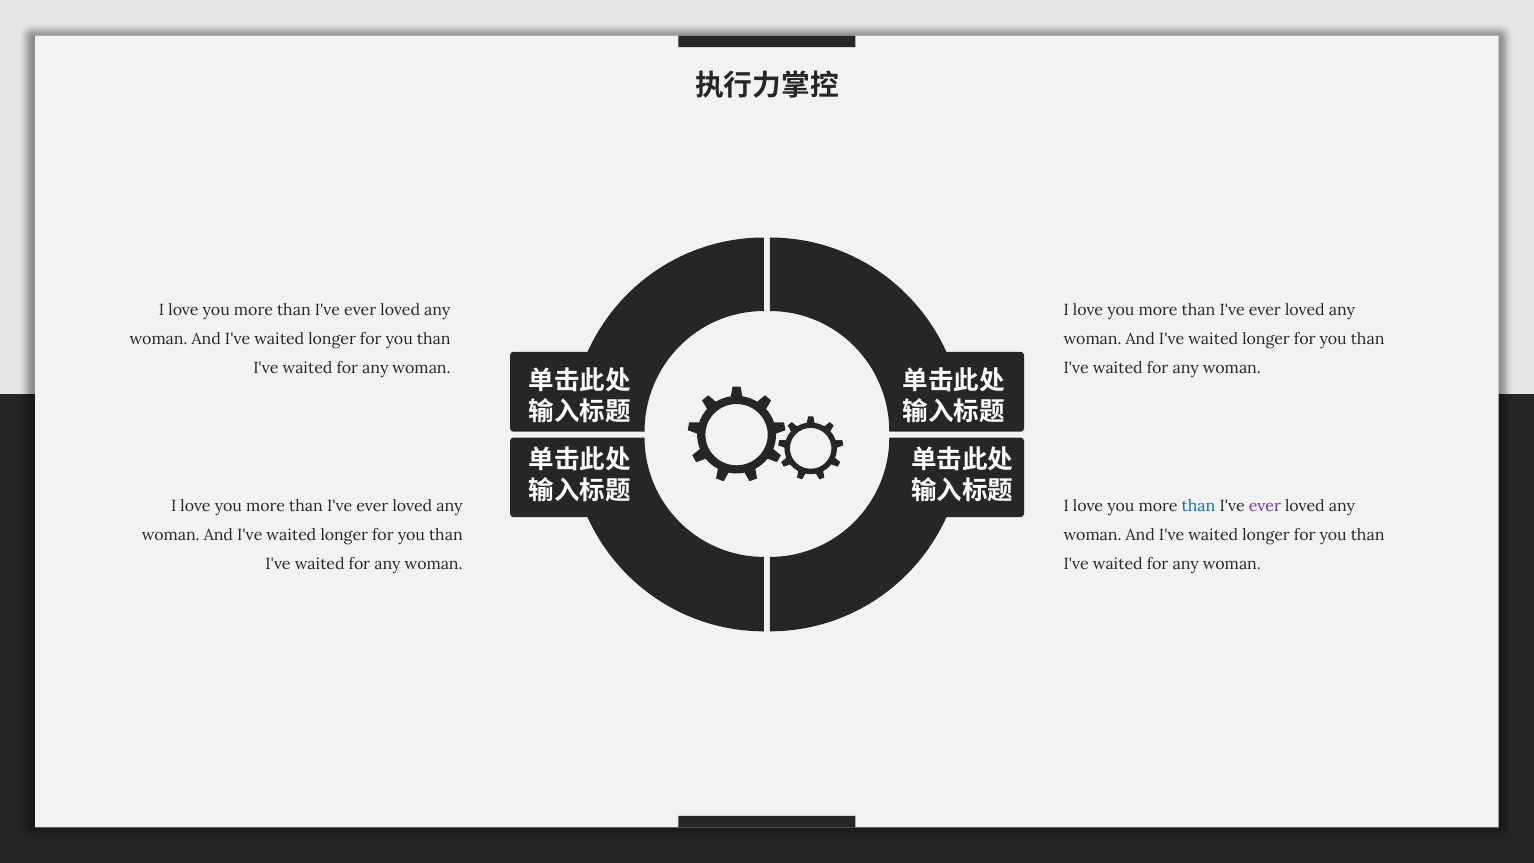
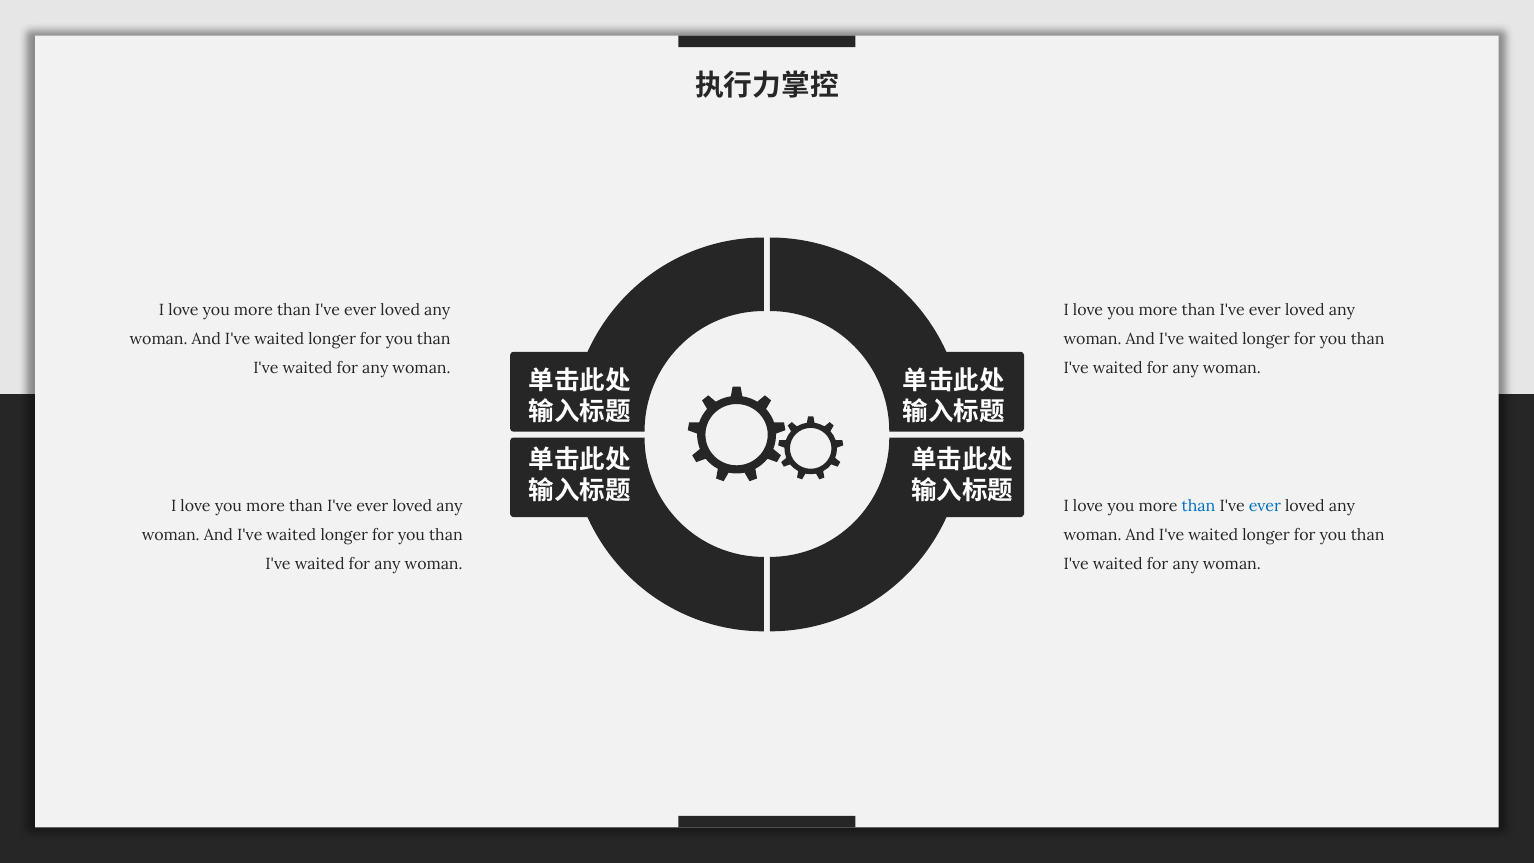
ever colour: purple -> blue (1265, 506)
